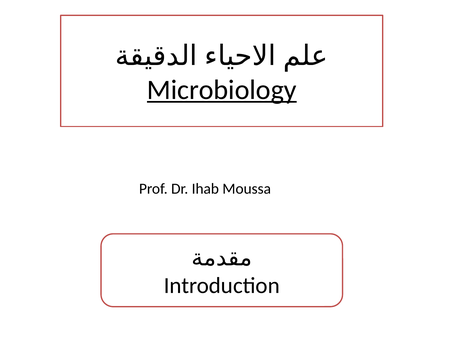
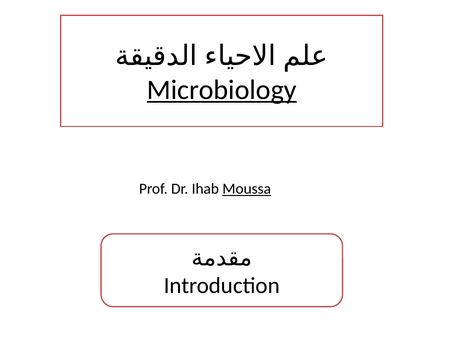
Moussa underline: none -> present (247, 189)
